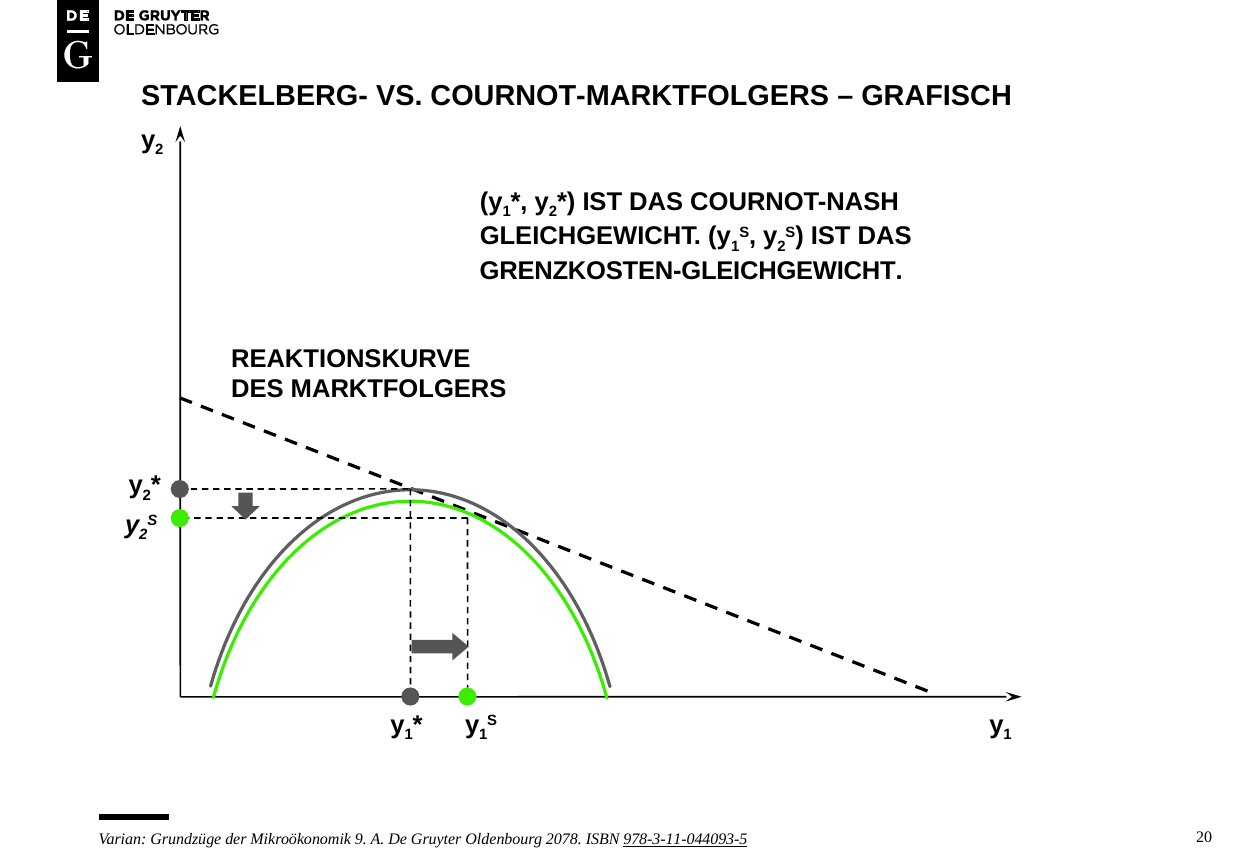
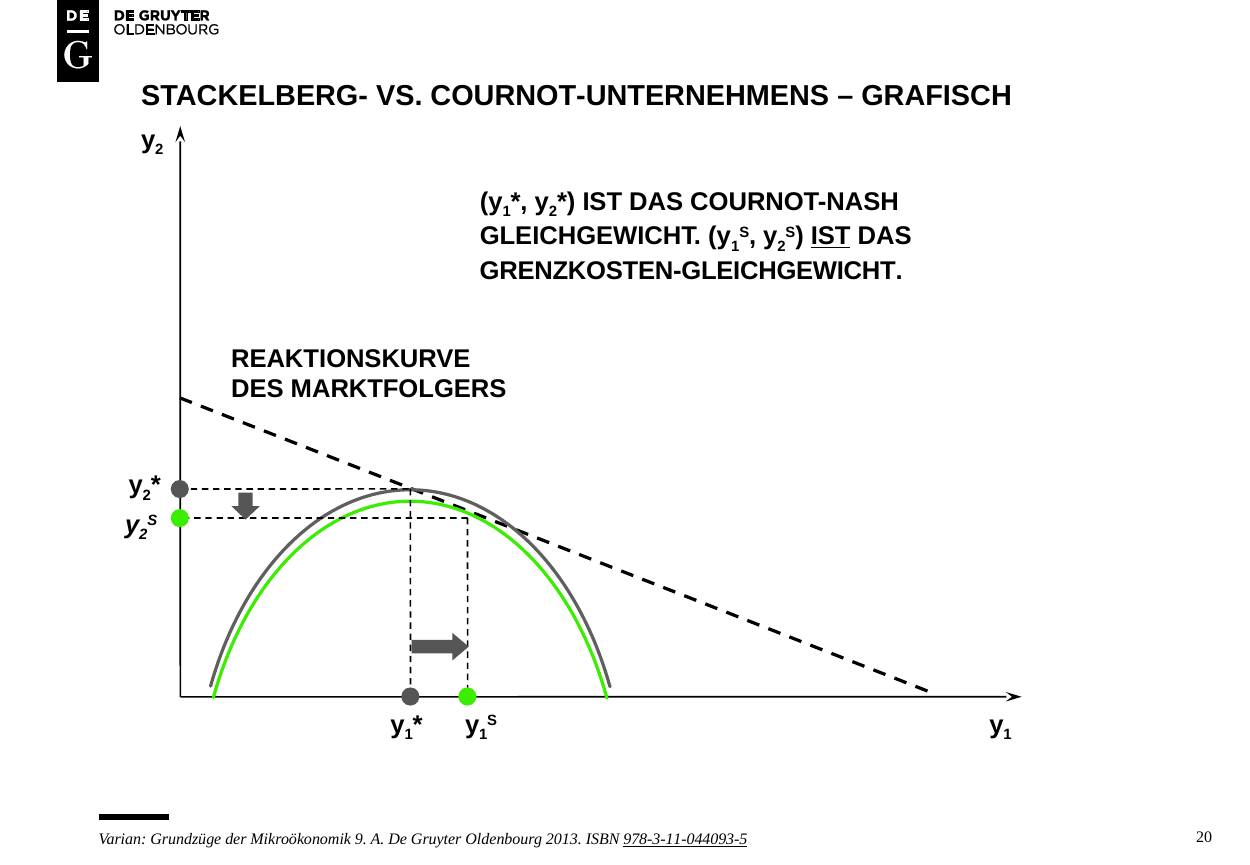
COURNOT-MARKTFOLGERS: COURNOT-MARKTFOLGERS -> COURNOT-UNTERNEHMENS (630, 96)
IST underline: none -> present (831, 237)
2078: 2078 -> 2013 (564, 840)
